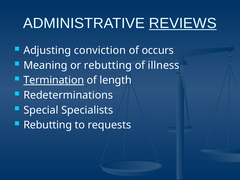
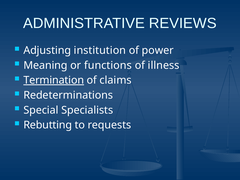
REVIEWS underline: present -> none (183, 23)
conviction: conviction -> institution (100, 50)
occurs: occurs -> power (158, 50)
or rebutting: rebutting -> functions (108, 65)
length: length -> claims (116, 80)
